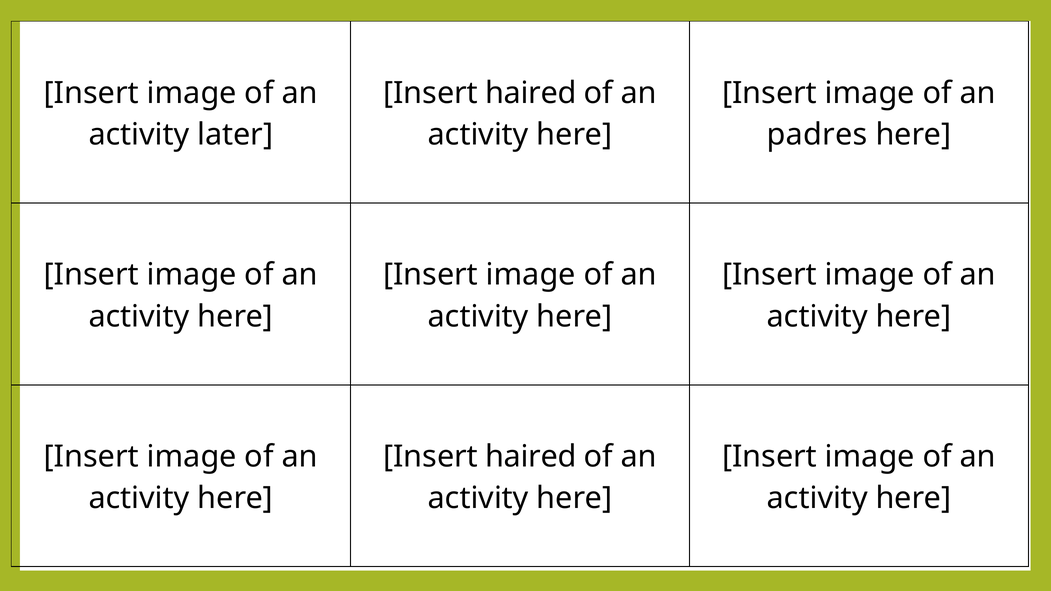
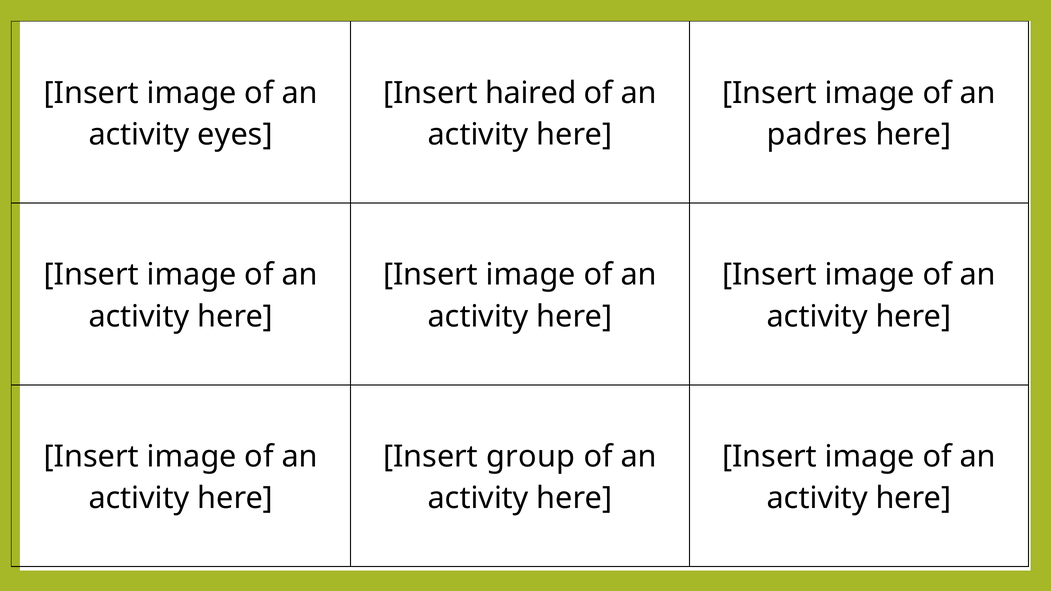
later: later -> eyes (235, 135)
haired: haired -> group (531, 457)
